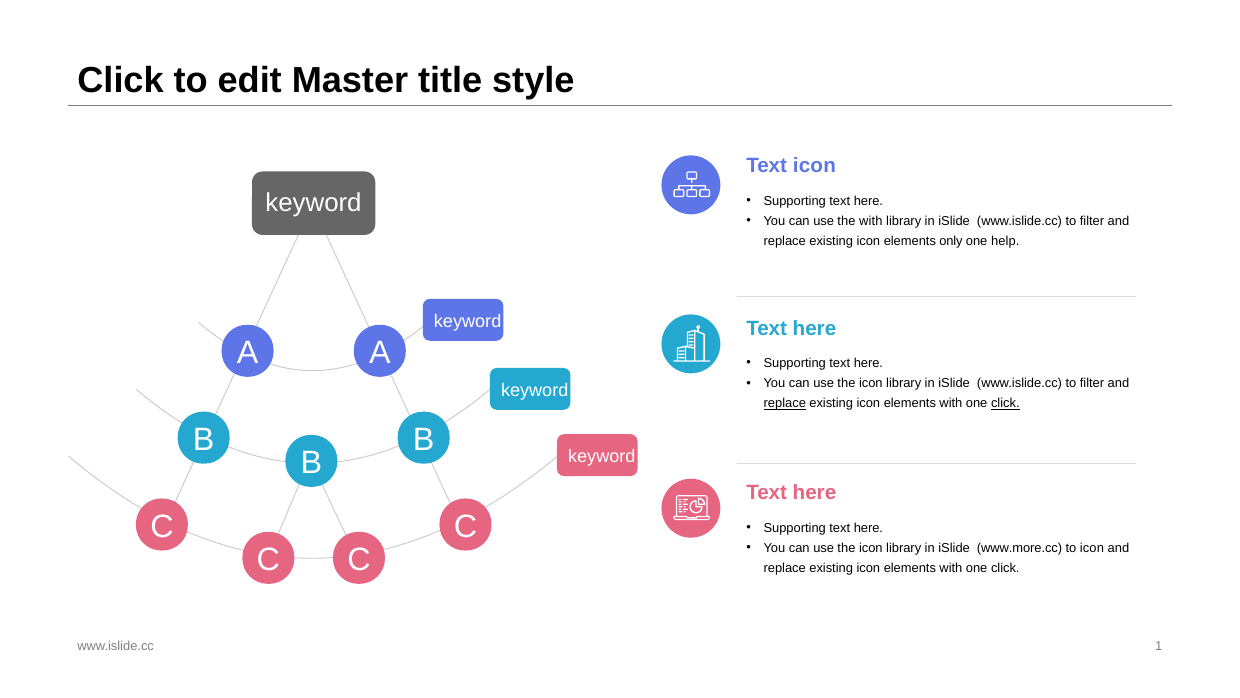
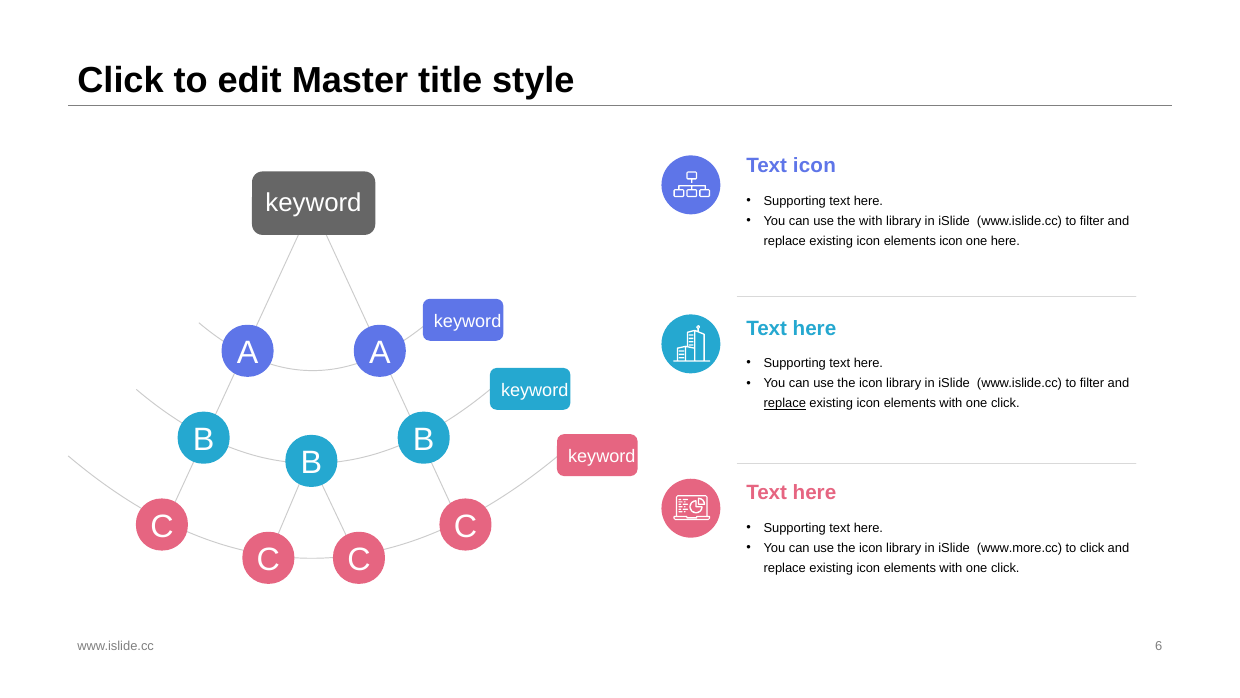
elements only: only -> icon (951, 241)
one help: help -> here (1005, 241)
click underline: present -> none (1005, 403)
to icon: icon -> click (1092, 548)
1: 1 -> 6 (1159, 646)
